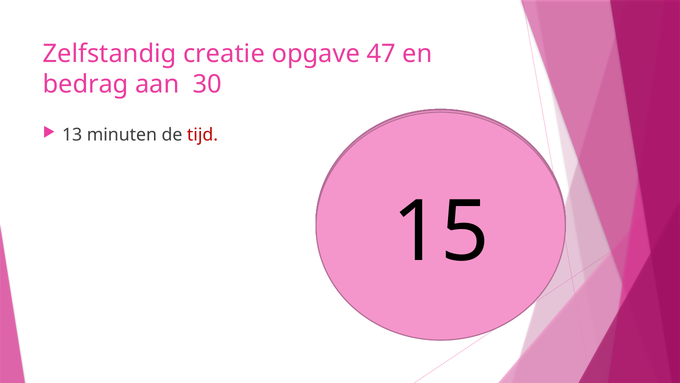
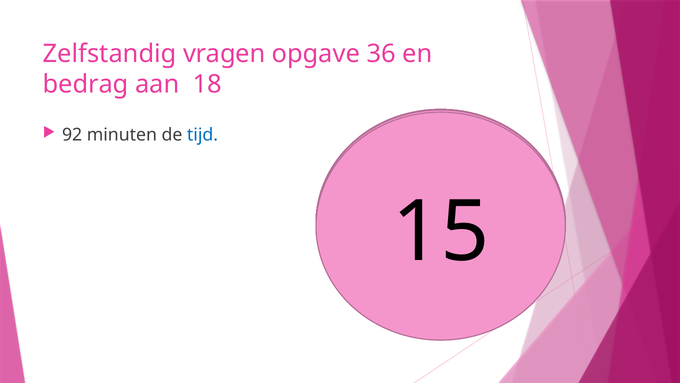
creatie: creatie -> vragen (224, 54)
47: 47 -> 36 (381, 54)
30: 30 -> 18 (207, 84)
13: 13 -> 92 (72, 135)
tijd colour: red -> blue (203, 135)
